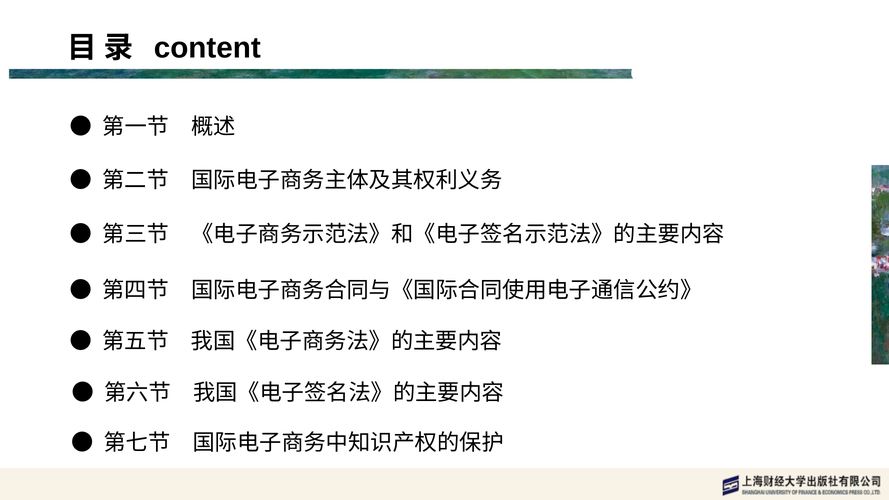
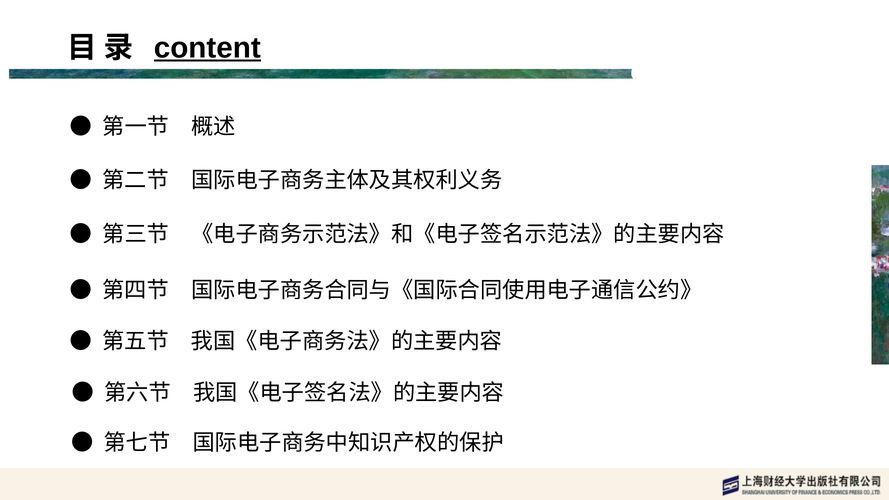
content underline: none -> present (207, 48)
